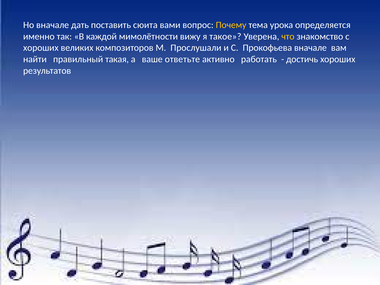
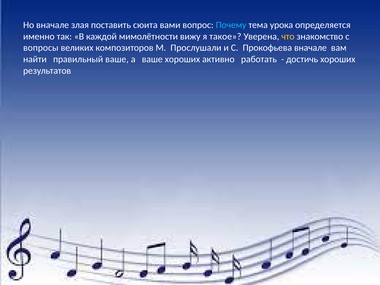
дать: дать -> злая (80, 25)
Почему colour: yellow -> light blue (231, 25)
хороших: хороших -> вопросы (41, 48)
правильный такая: такая -> ваше (117, 59)
ваше ответьте: ответьте -> хороших (182, 59)
